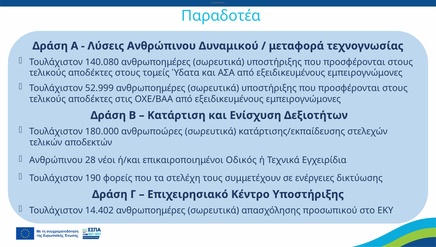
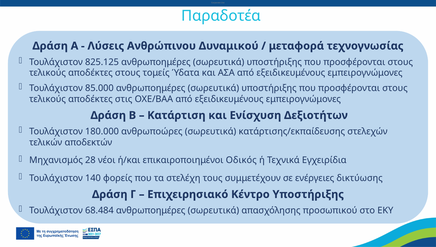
140.080: 140.080 -> 825.125 (102, 62)
52.999: 52.999 -> 85.000 (99, 88)
Ανθρώπινου: Ανθρώπινου -> Μηχανισμός (56, 160)
190: 190 -> 140 (93, 178)
14.402: 14.402 -> 68.484 (99, 210)
